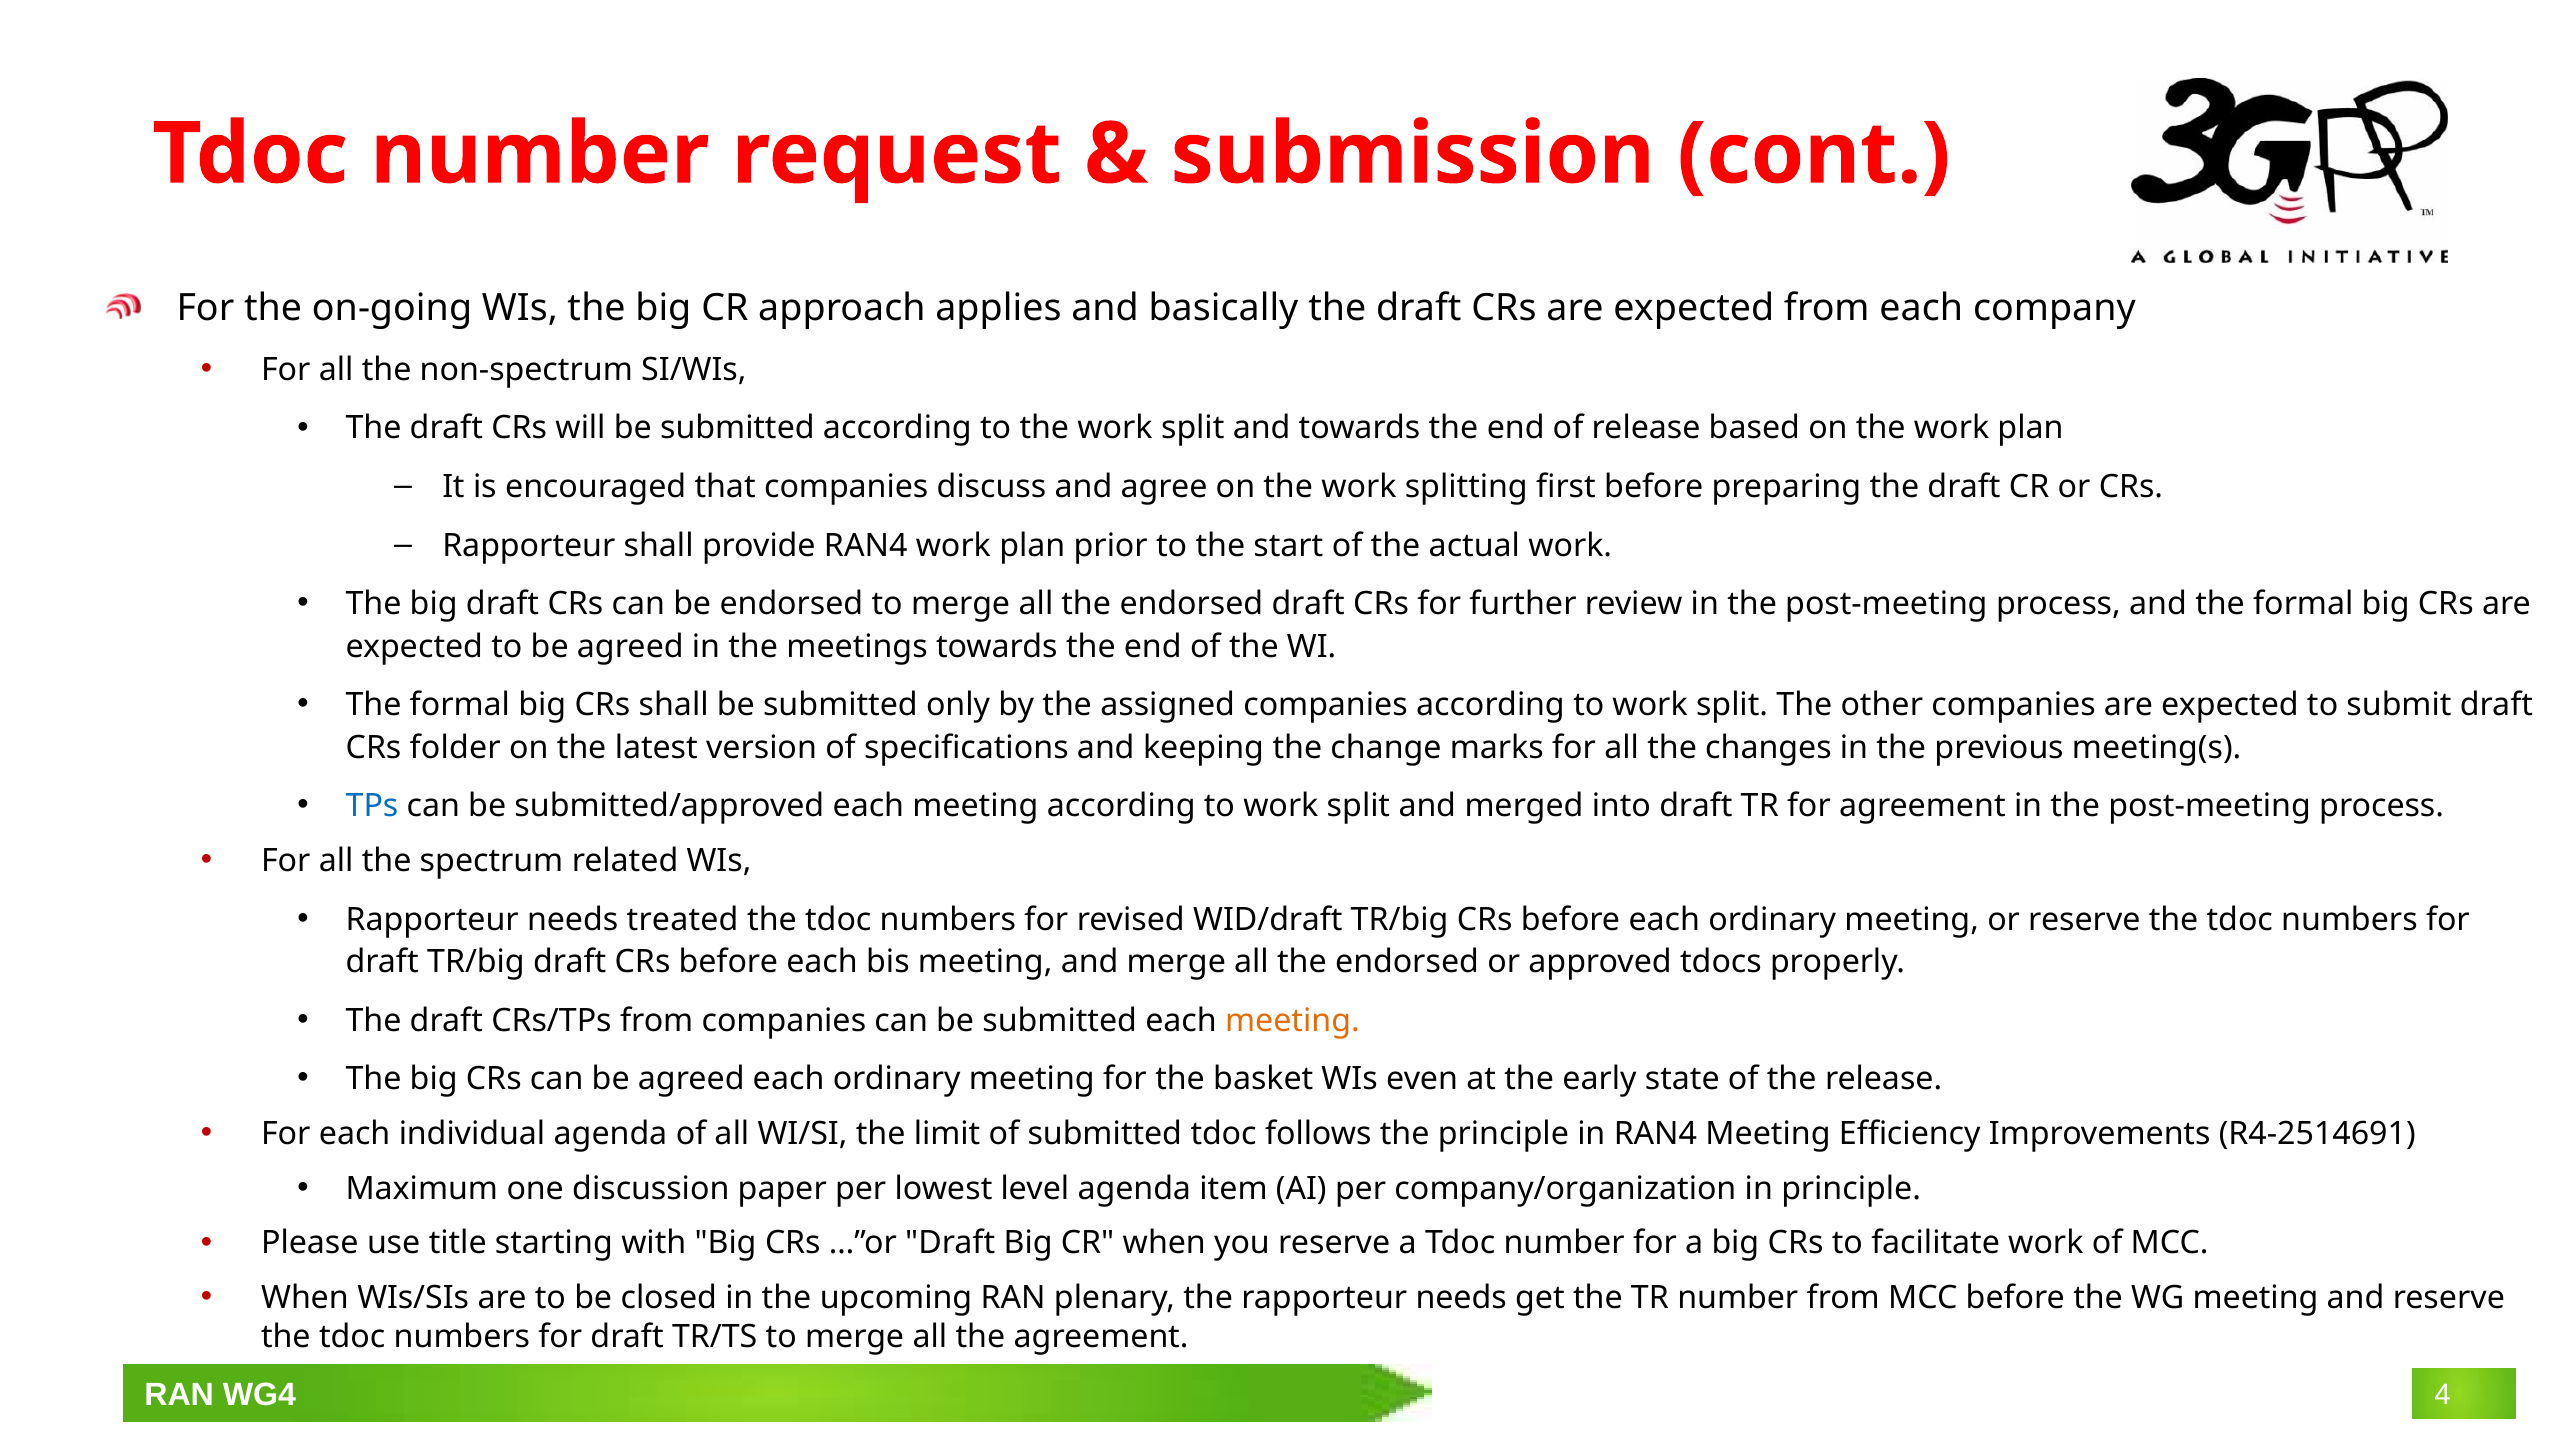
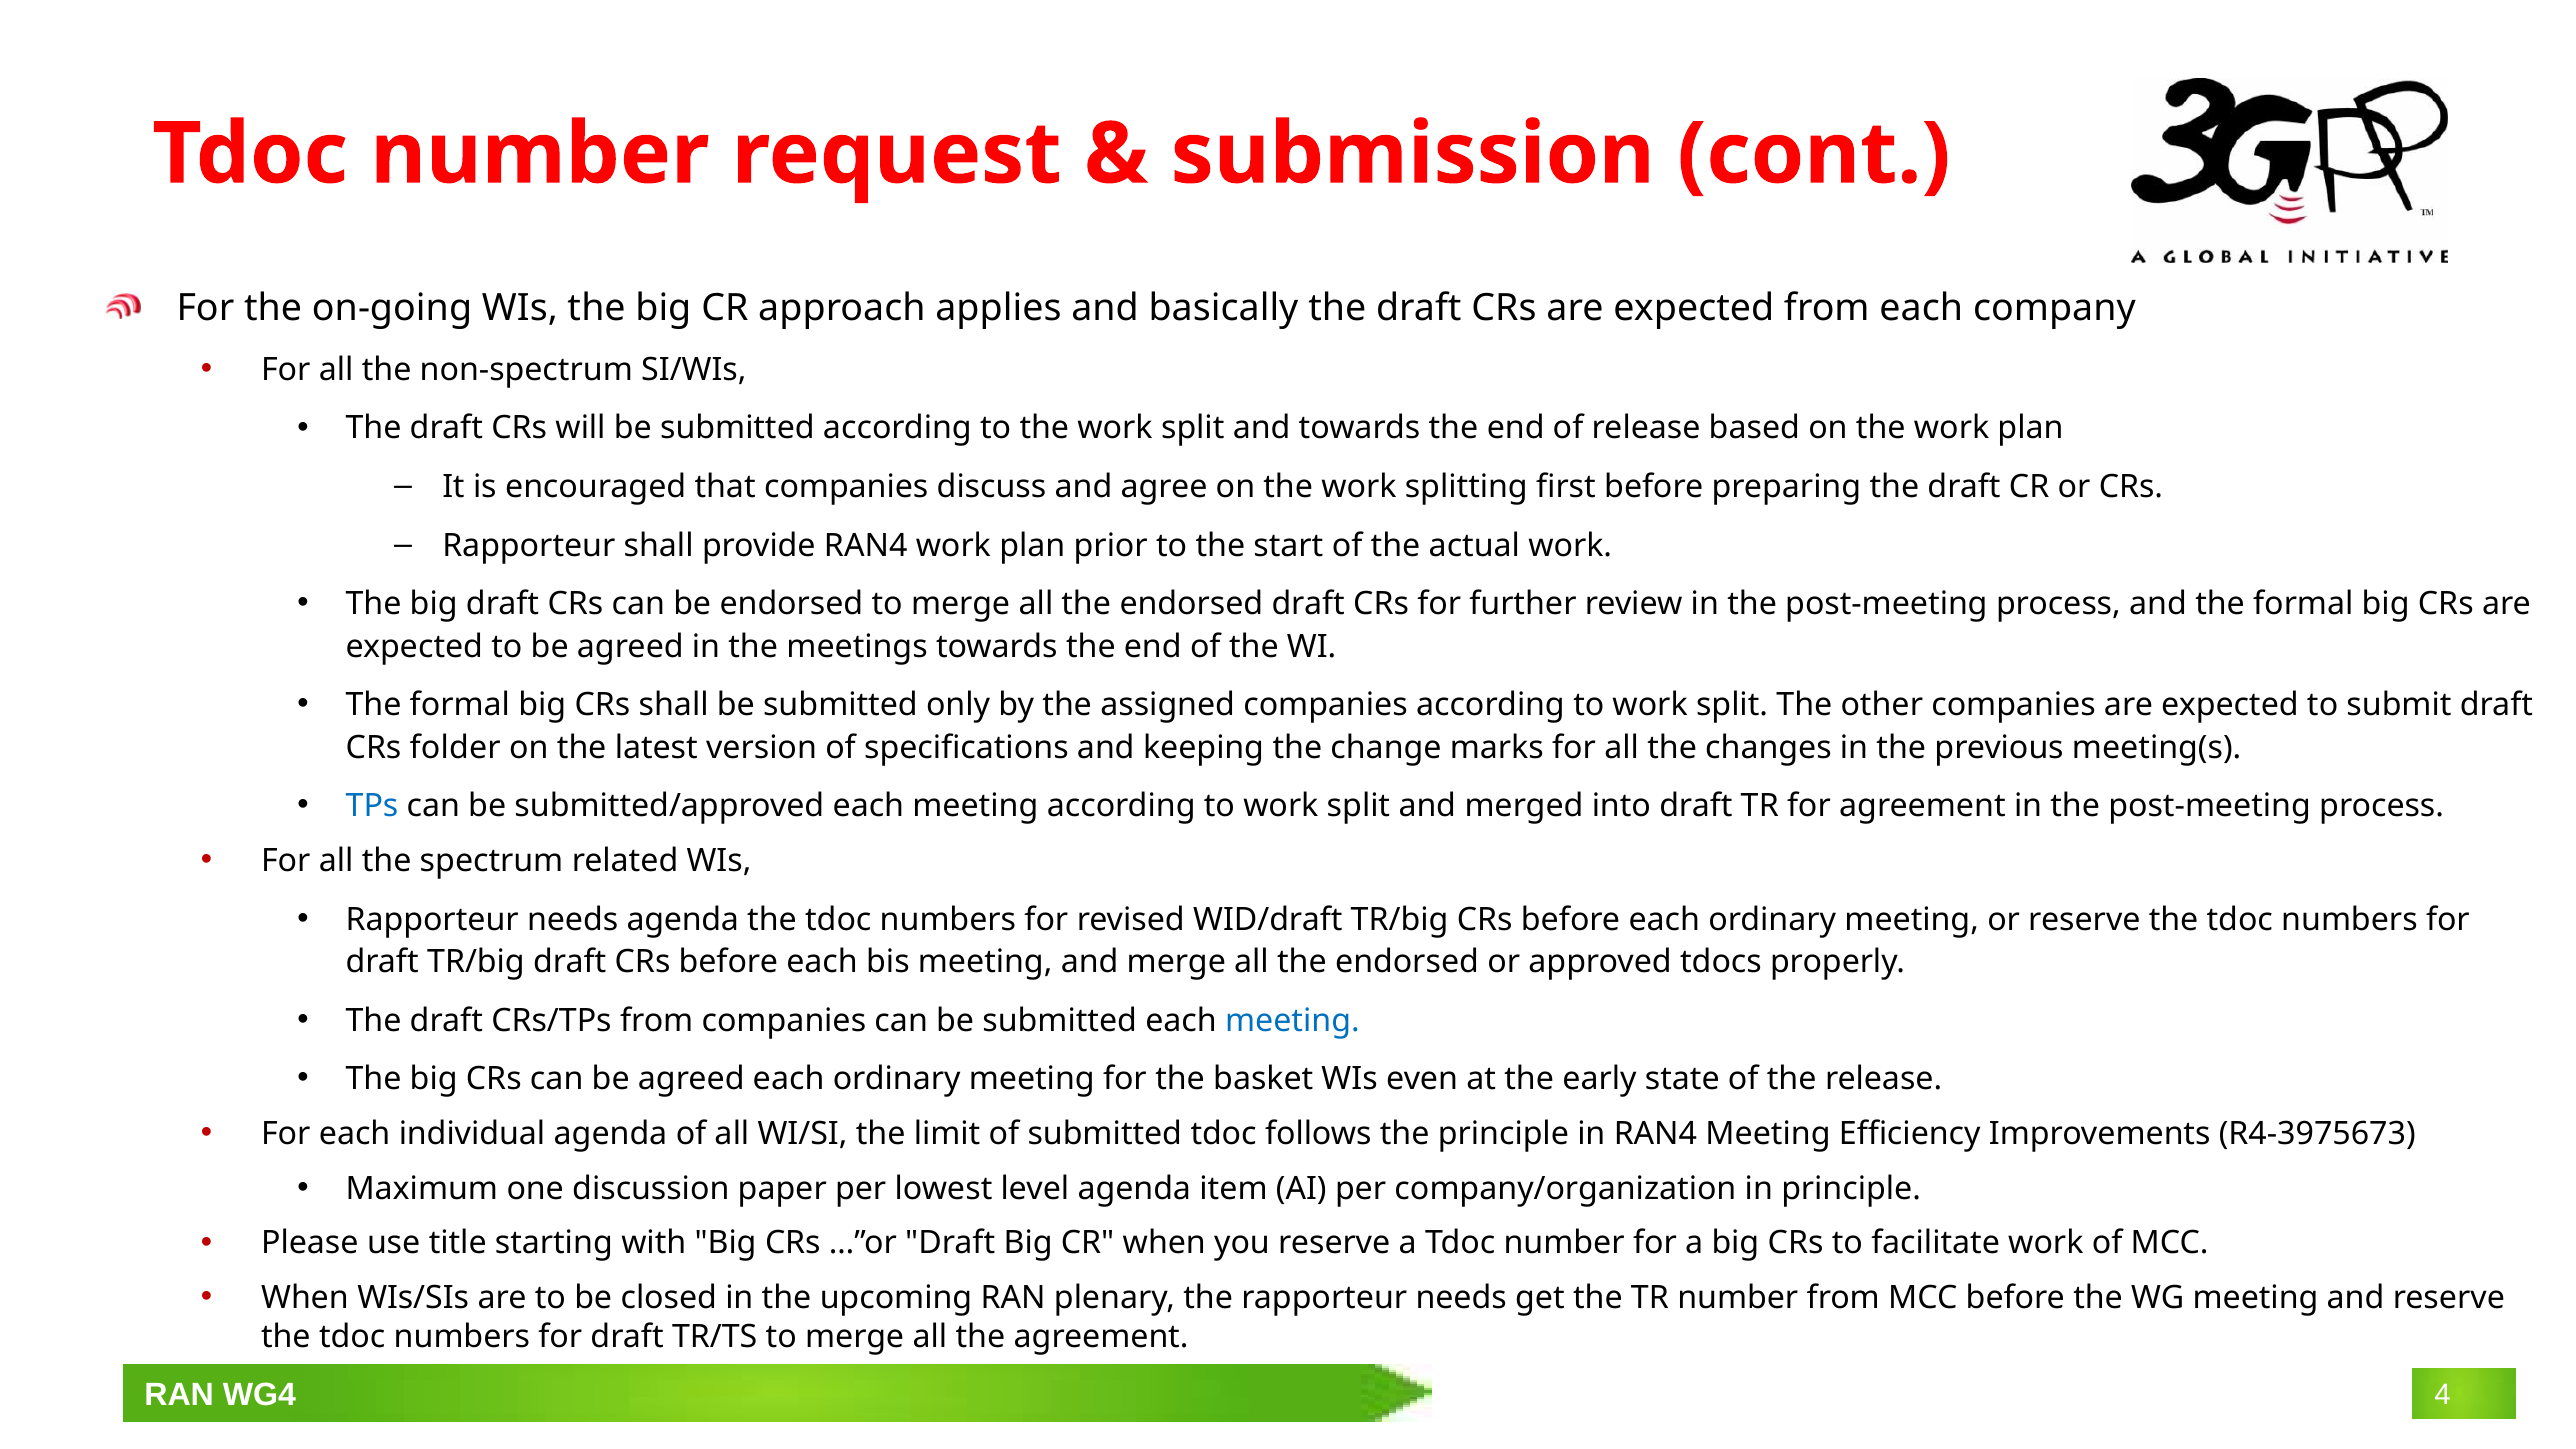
needs treated: treated -> agenda (683, 919)
meeting colour: orange -> blue (1292, 1020)
R4-2514691: R4-2514691 -> R4-3975673 (2317, 1134)
